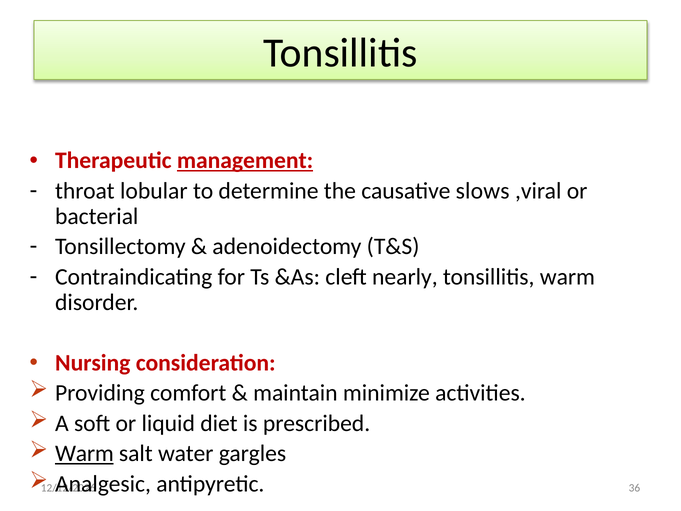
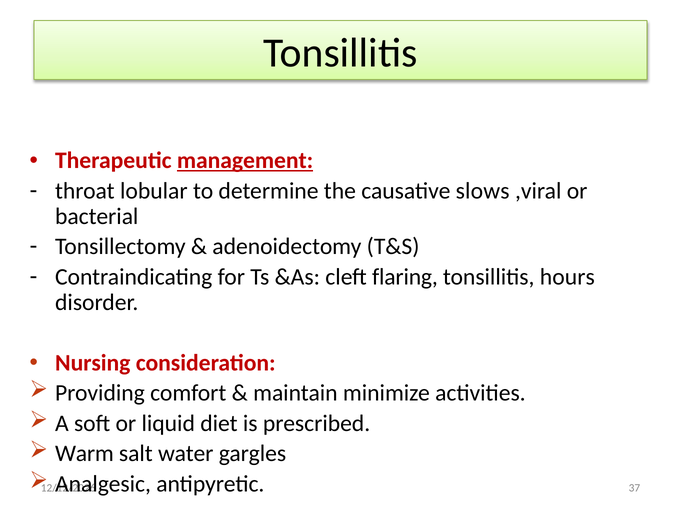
nearly: nearly -> flaring (405, 277)
tonsillitis warm: warm -> hours (567, 277)
Warm underline: present -> none (84, 453)
36: 36 -> 37 (634, 488)
